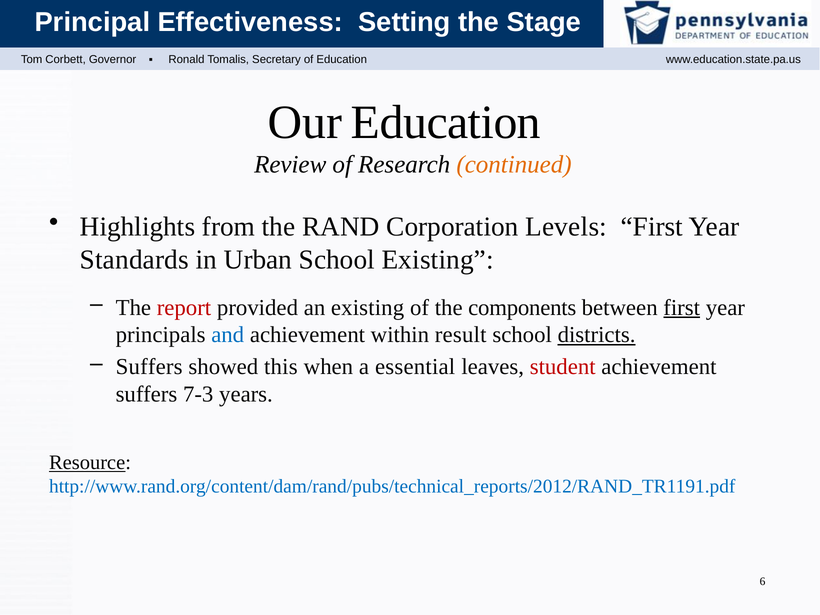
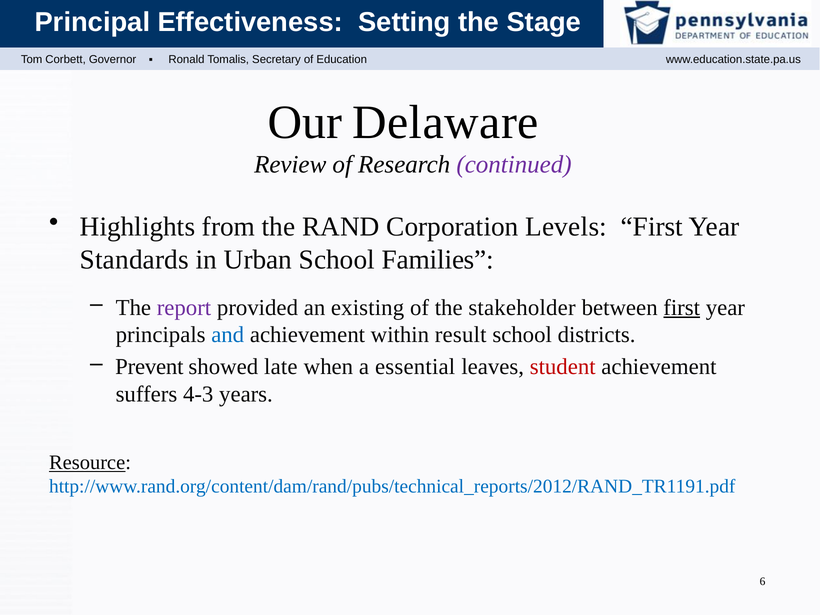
Our Education: Education -> Delaware (445, 122)
continued colour: orange -> purple (514, 164)
School Existing: Existing -> Families (438, 260)
report colour: red -> purple (184, 308)
components: components -> stakeholder (522, 308)
districts underline: present -> none (597, 335)
Suffers: Suffers -> Prevent (149, 367)
this: this -> late (281, 367)
7-3: 7-3 -> 4-3 (198, 394)
